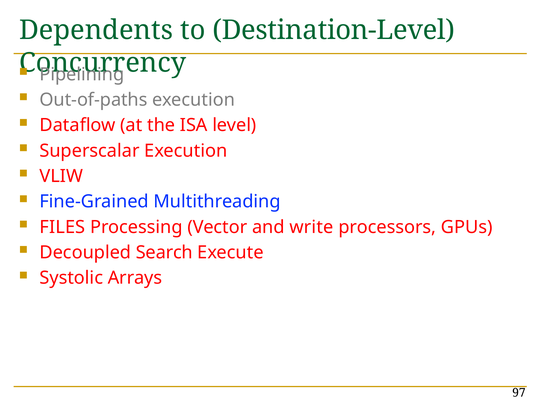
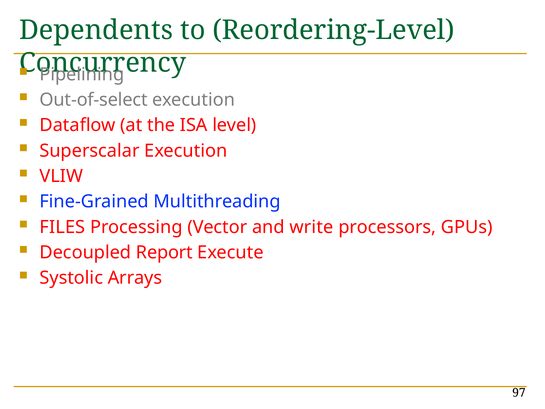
Destination-Level: Destination-Level -> Reordering-Level (334, 30)
Out-of-paths: Out-of-paths -> Out-of-select (94, 100)
Search: Search -> Report (164, 252)
